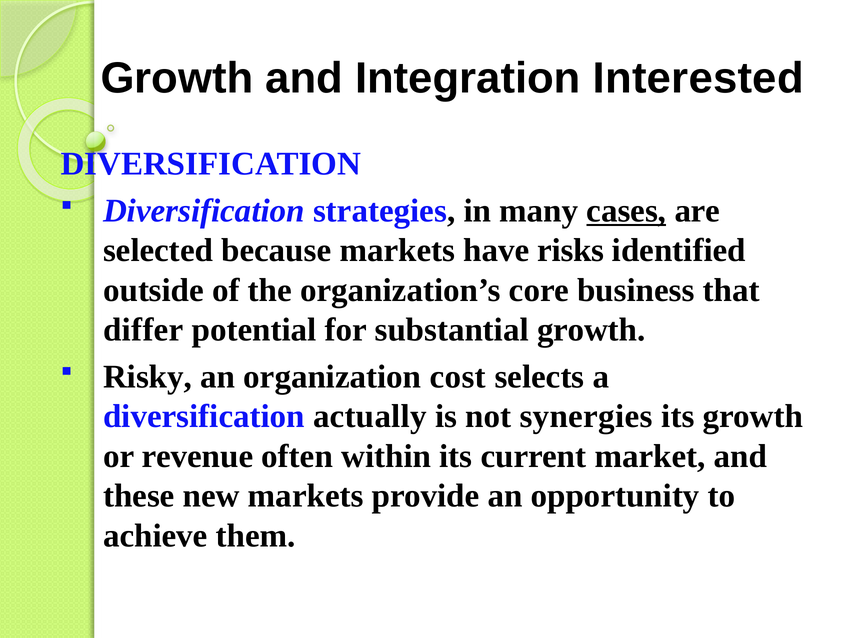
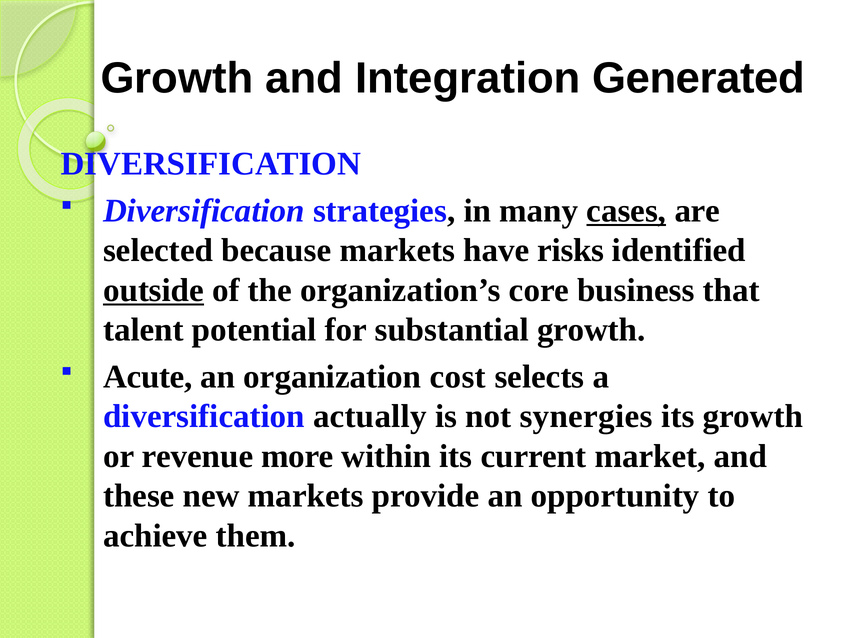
Interested: Interested -> Generated (699, 79)
outside underline: none -> present (154, 290)
differ: differ -> talent (143, 330)
Risky: Risky -> Acute (148, 377)
often: often -> more (297, 456)
